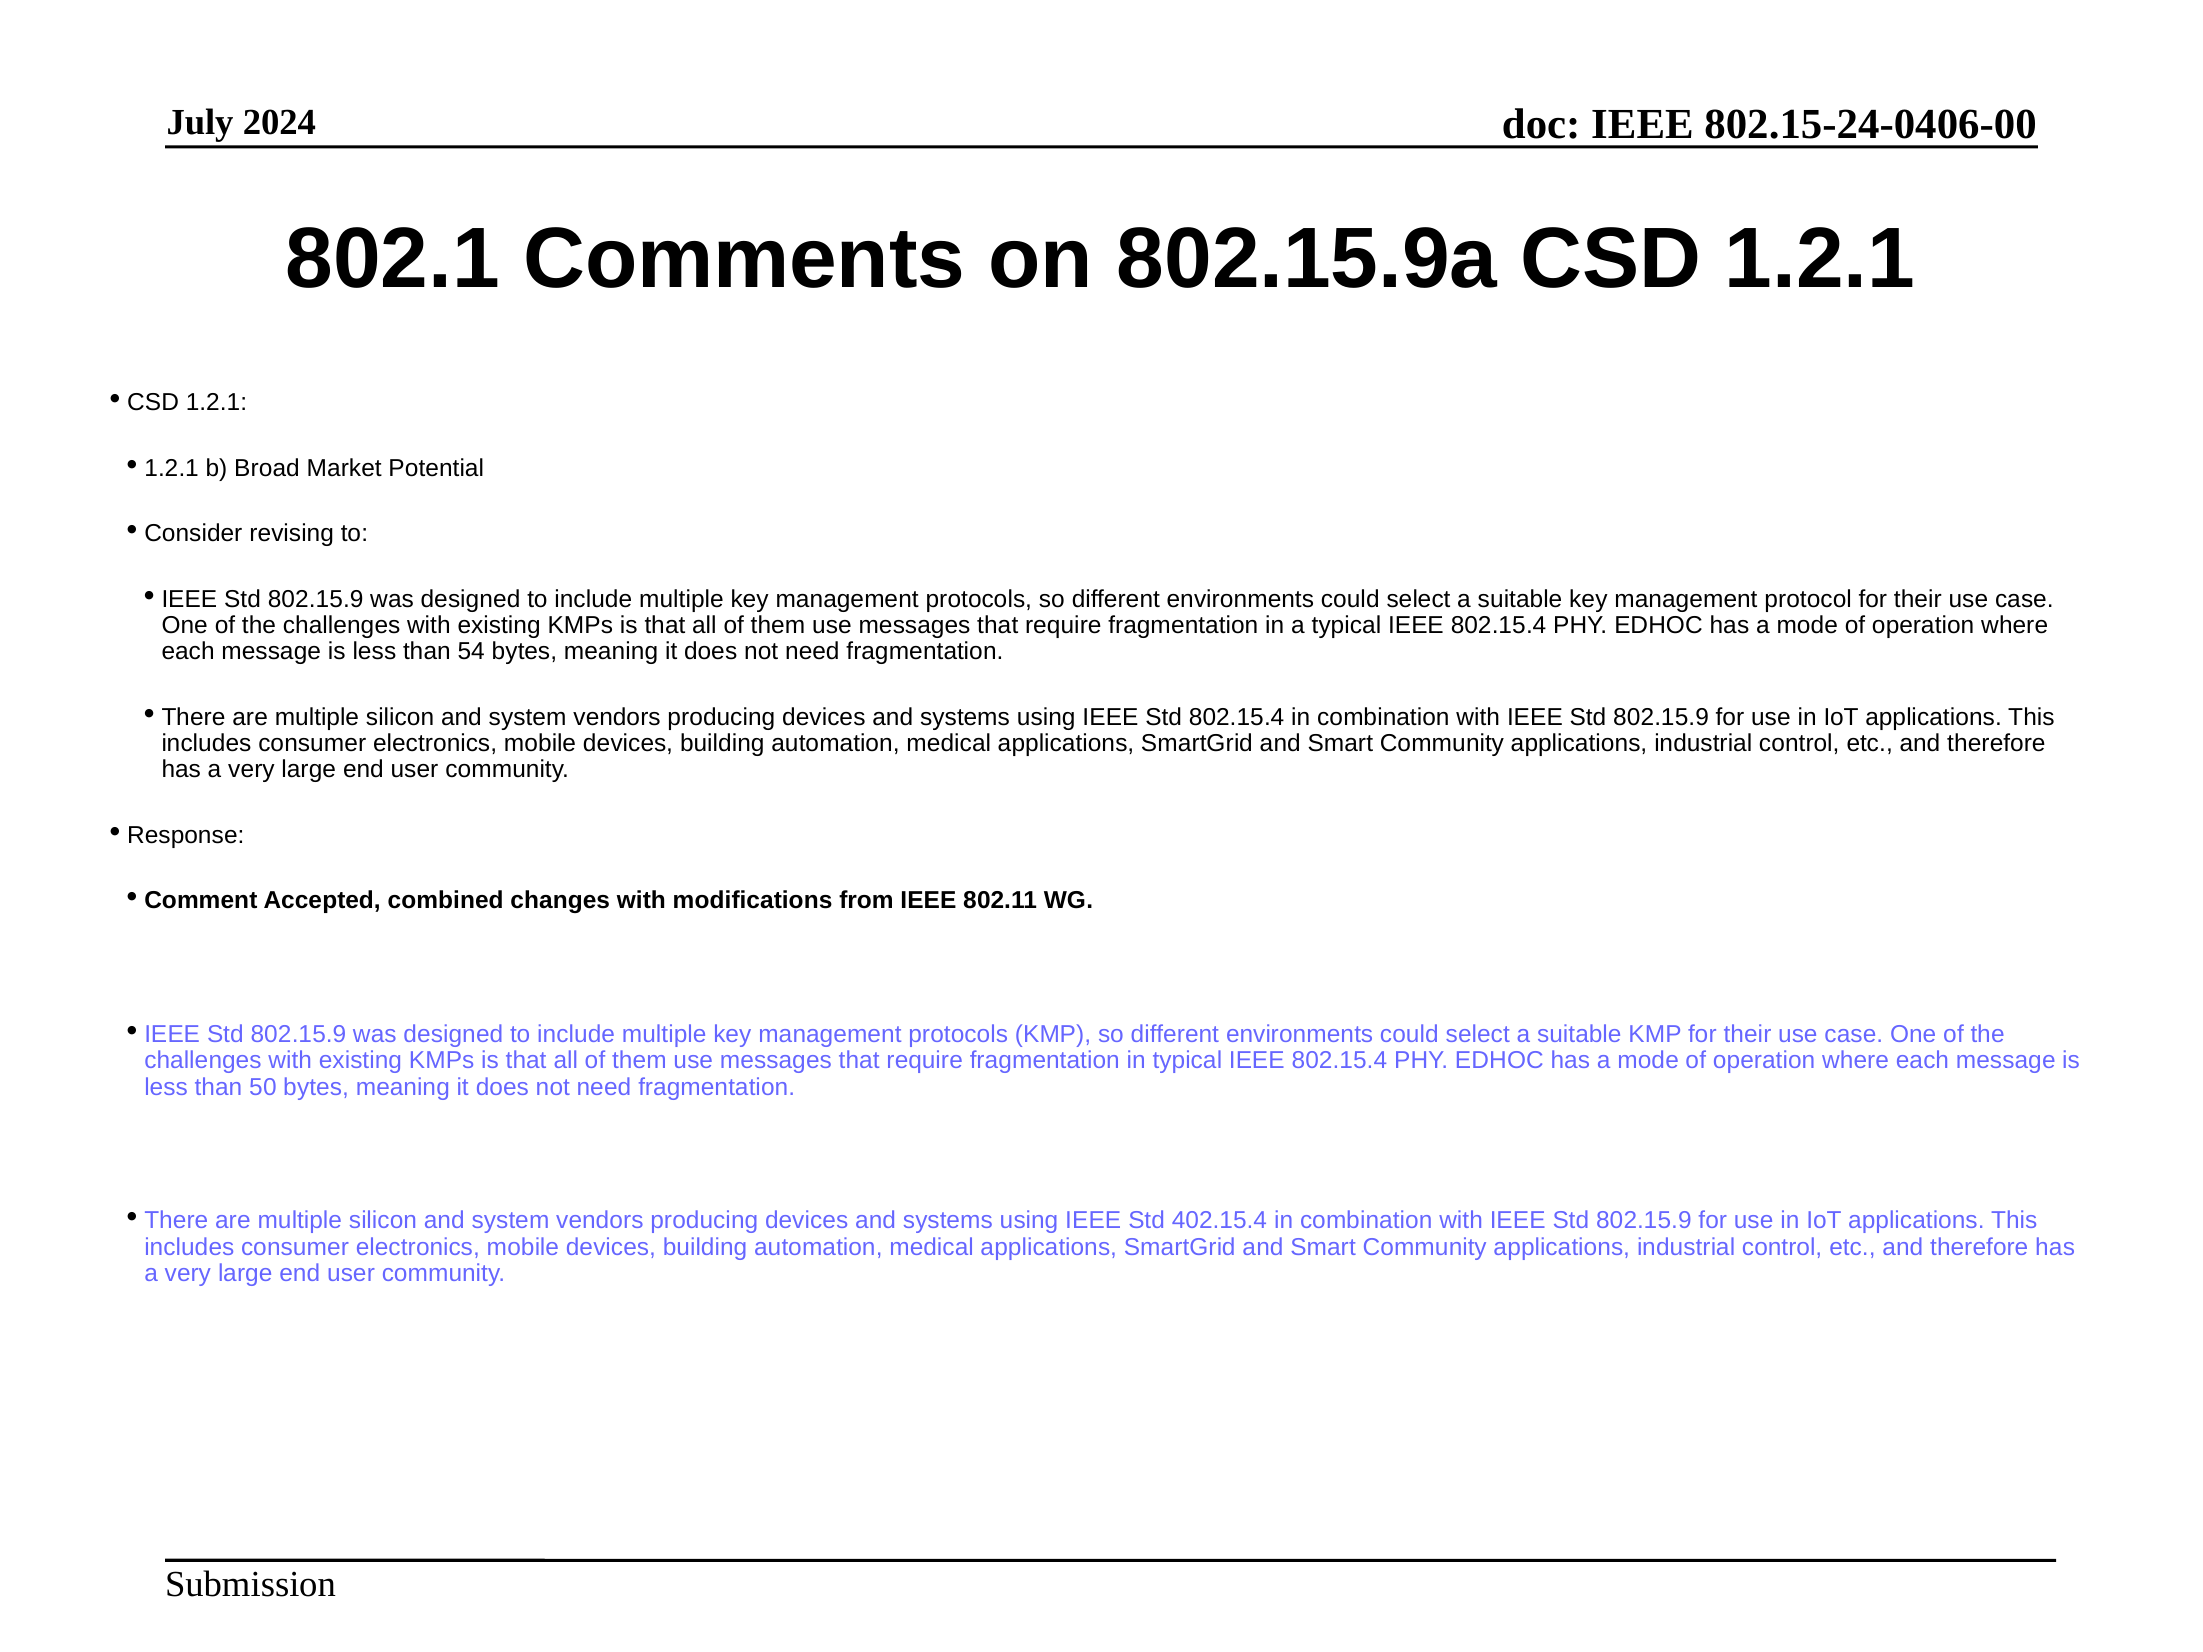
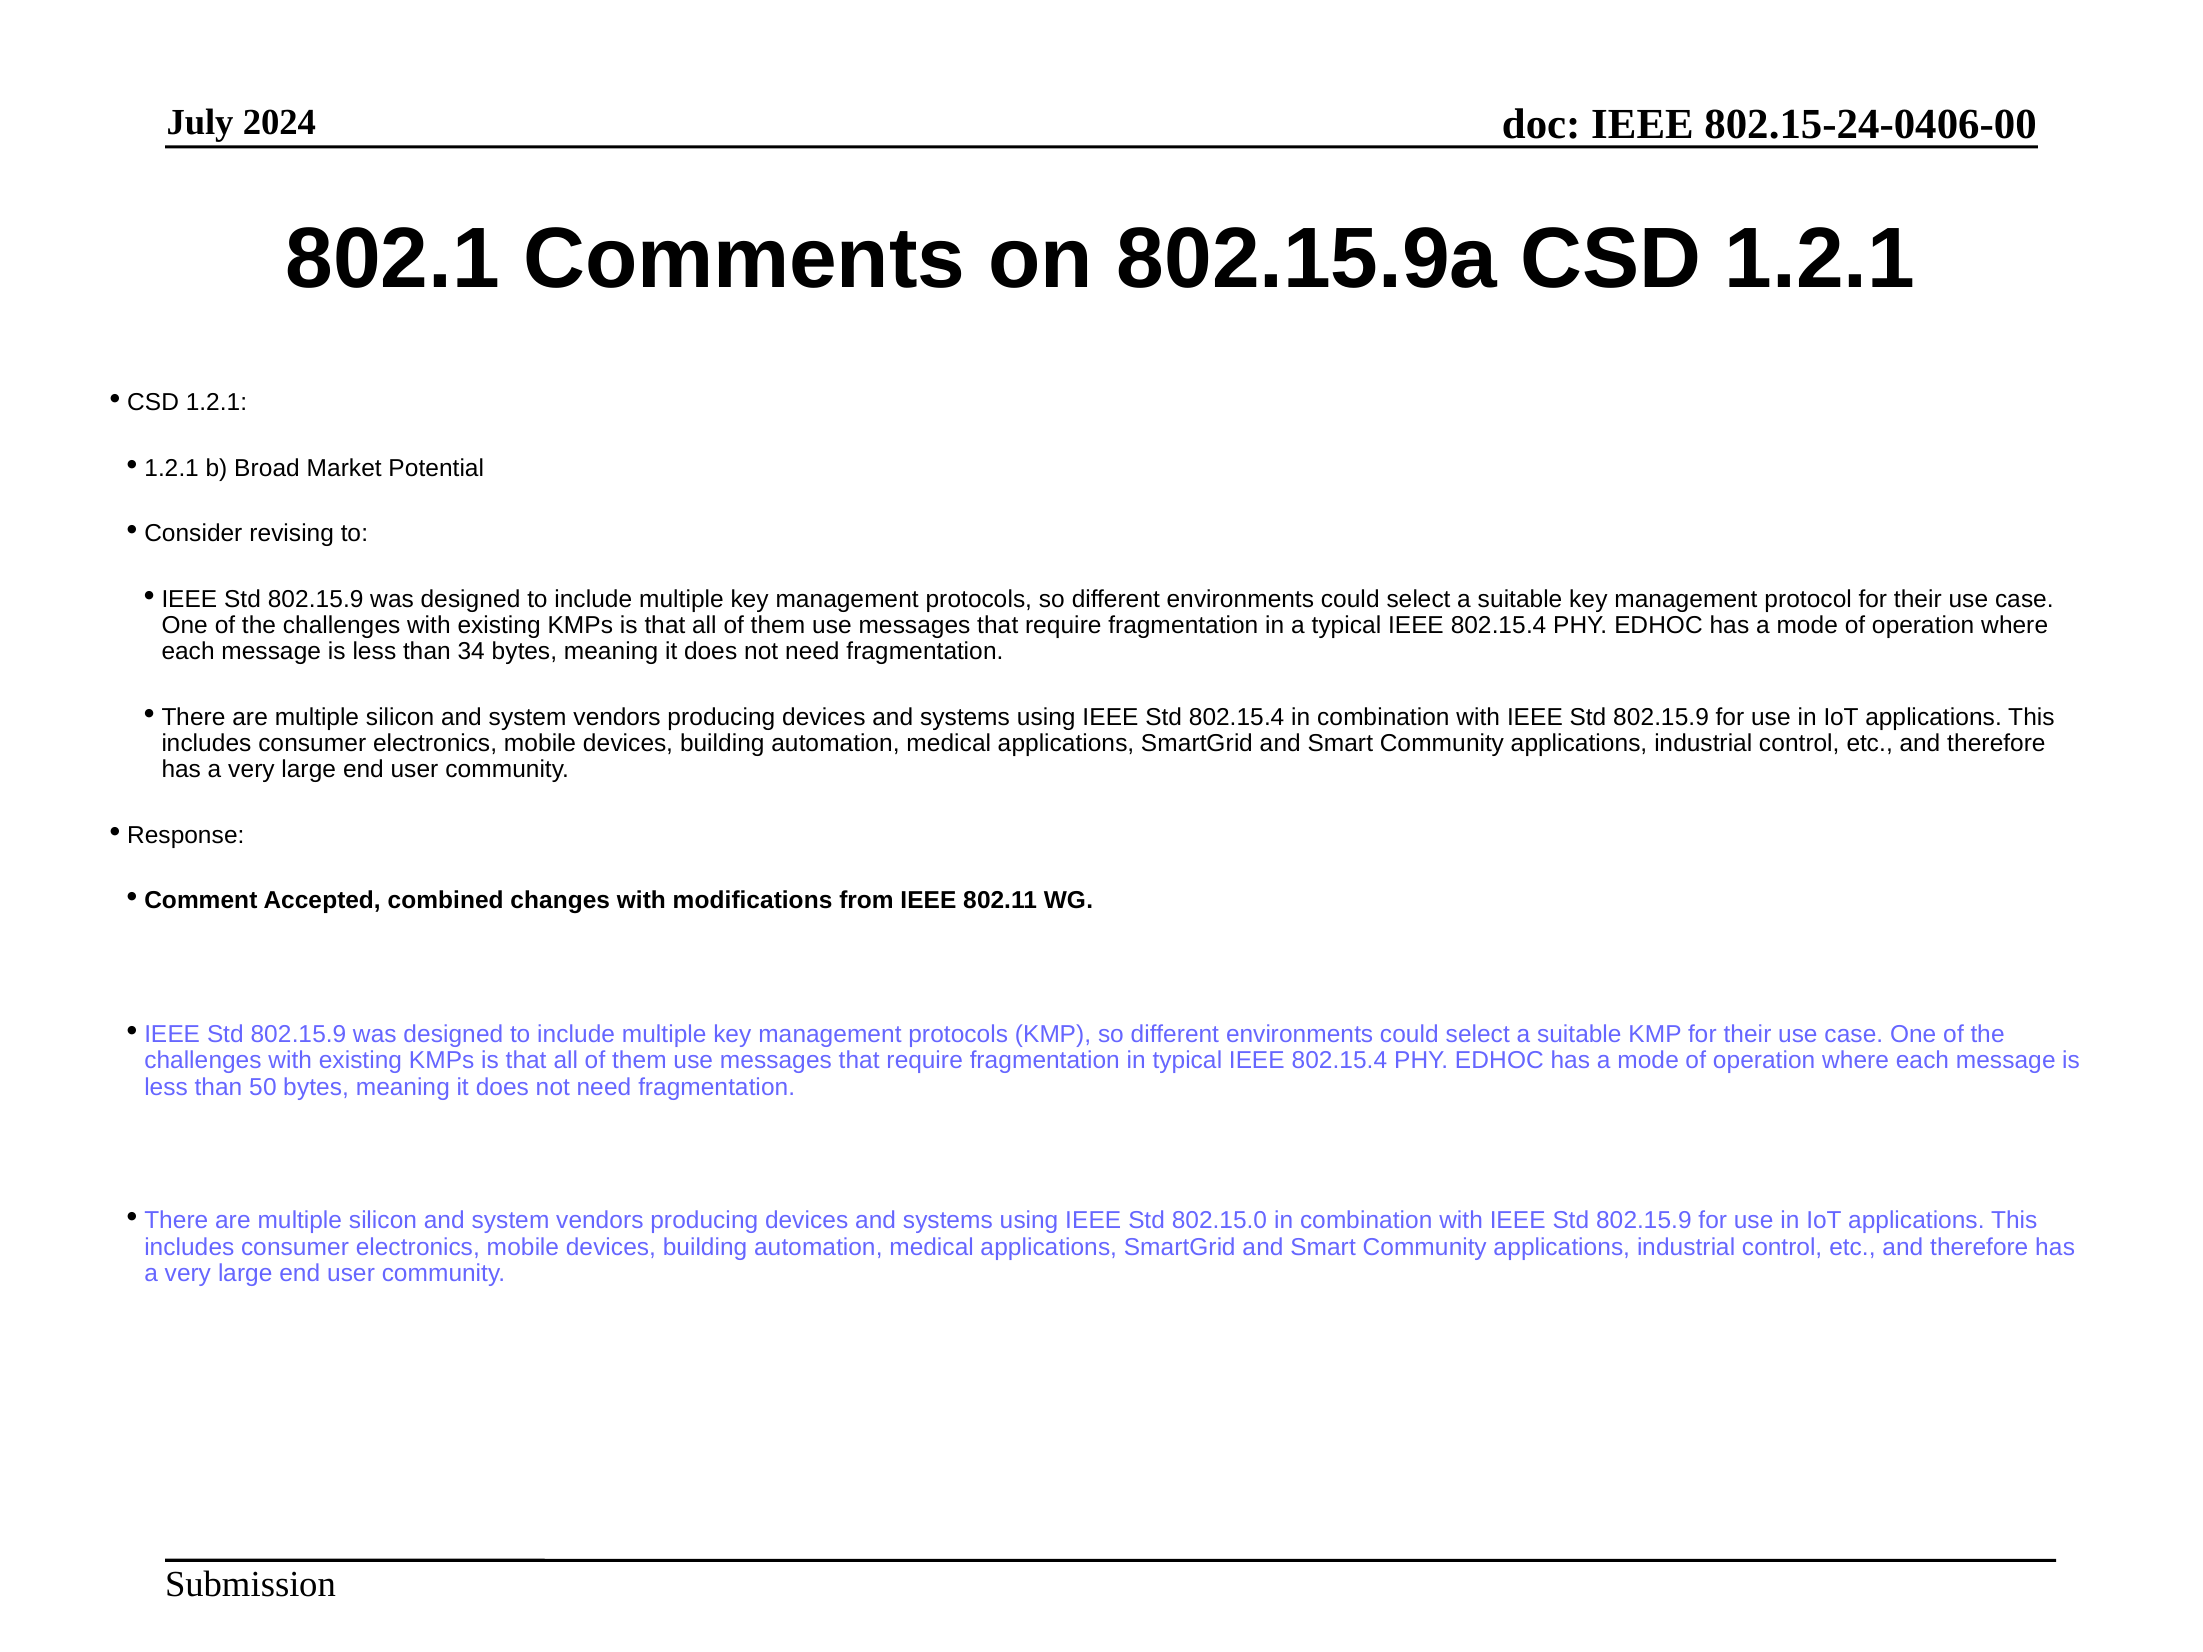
54: 54 -> 34 (471, 652)
402.15.4: 402.15.4 -> 802.15.0 (1219, 1221)
